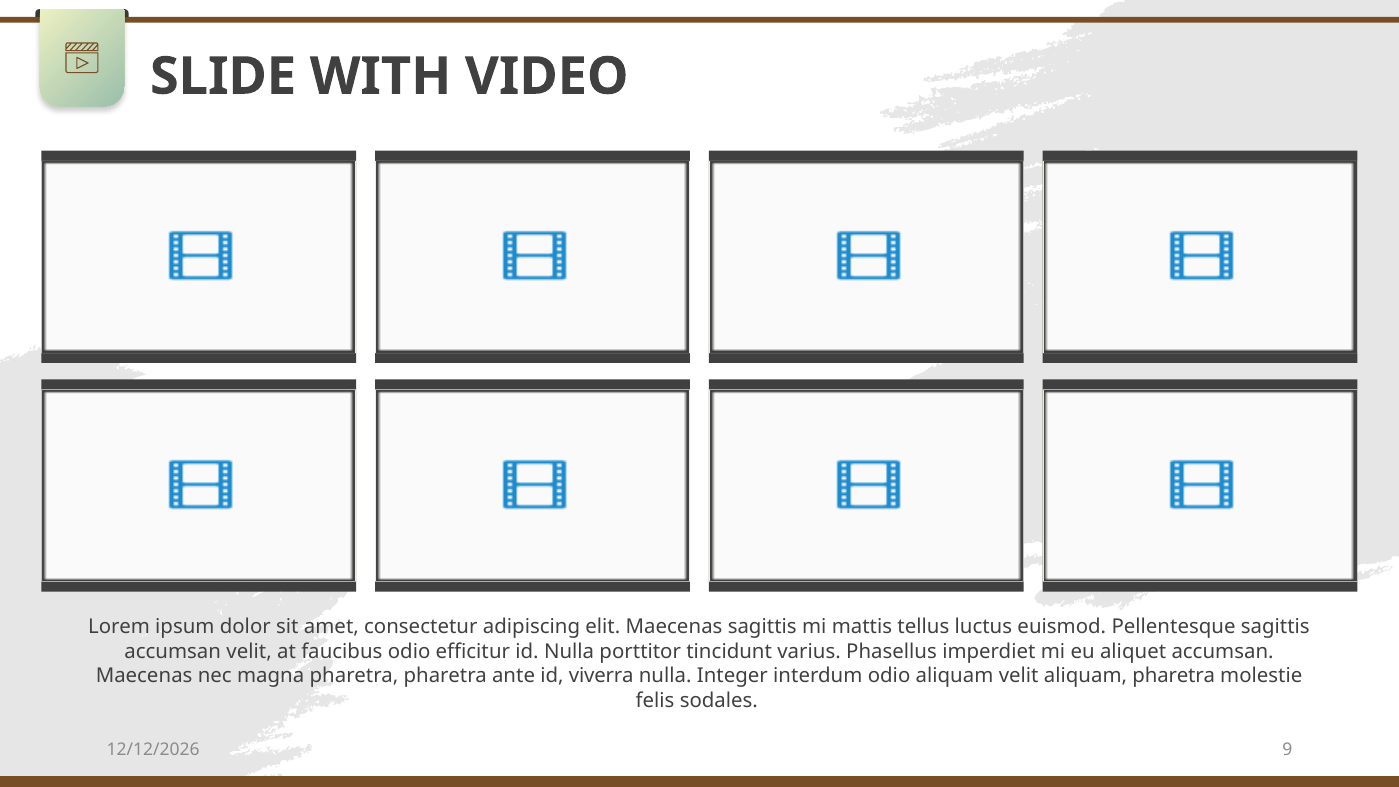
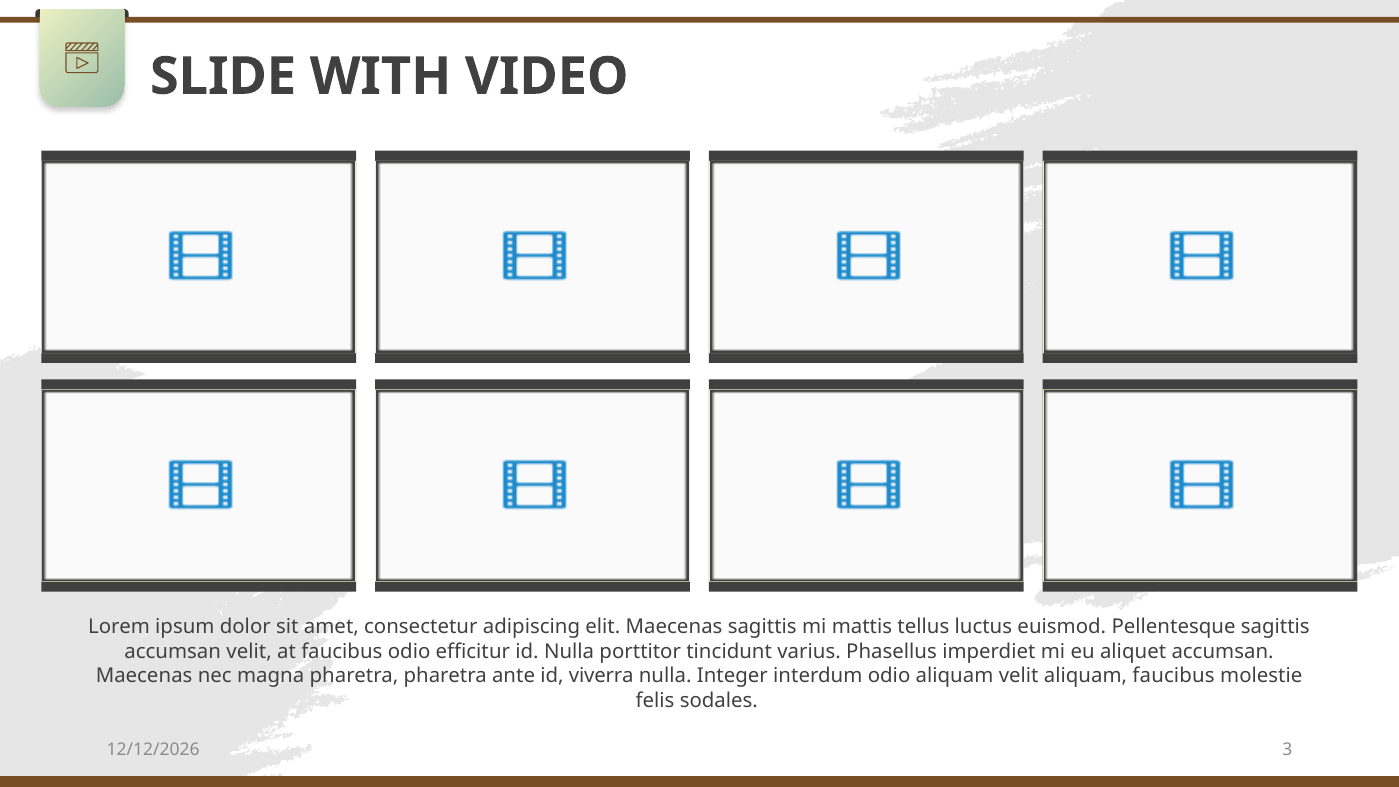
aliquam pharetra: pharetra -> faucibus (1174, 676)
9: 9 -> 3 (1287, 750)
